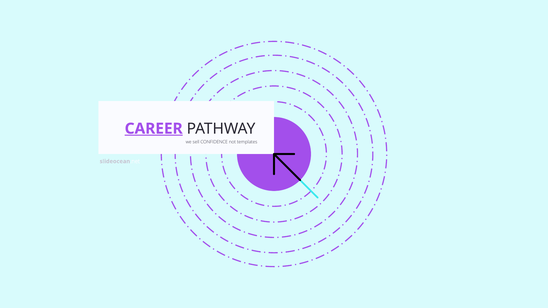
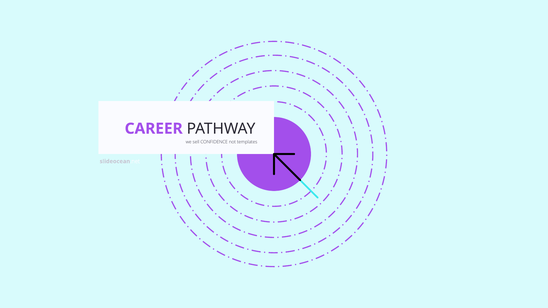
CAREER underline: present -> none (154, 129)
